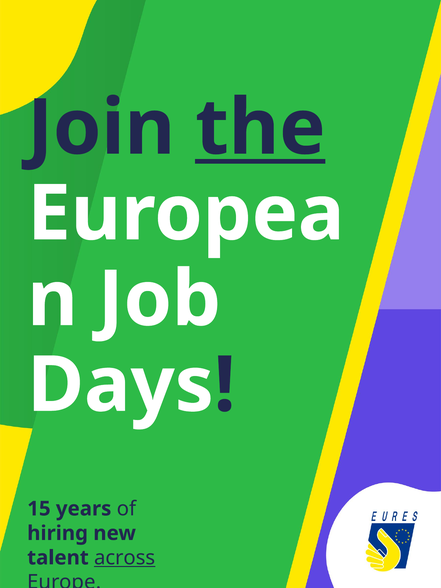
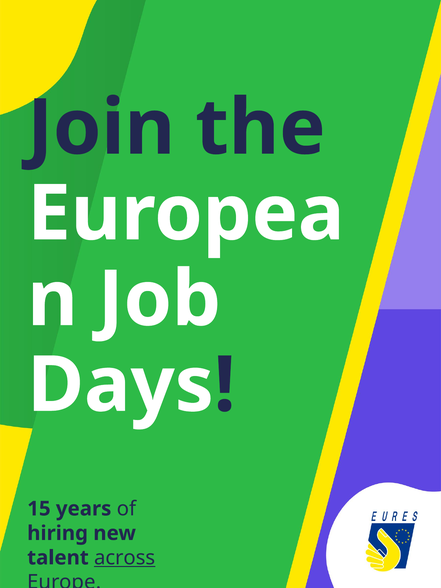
the underline: present -> none (260, 128)
